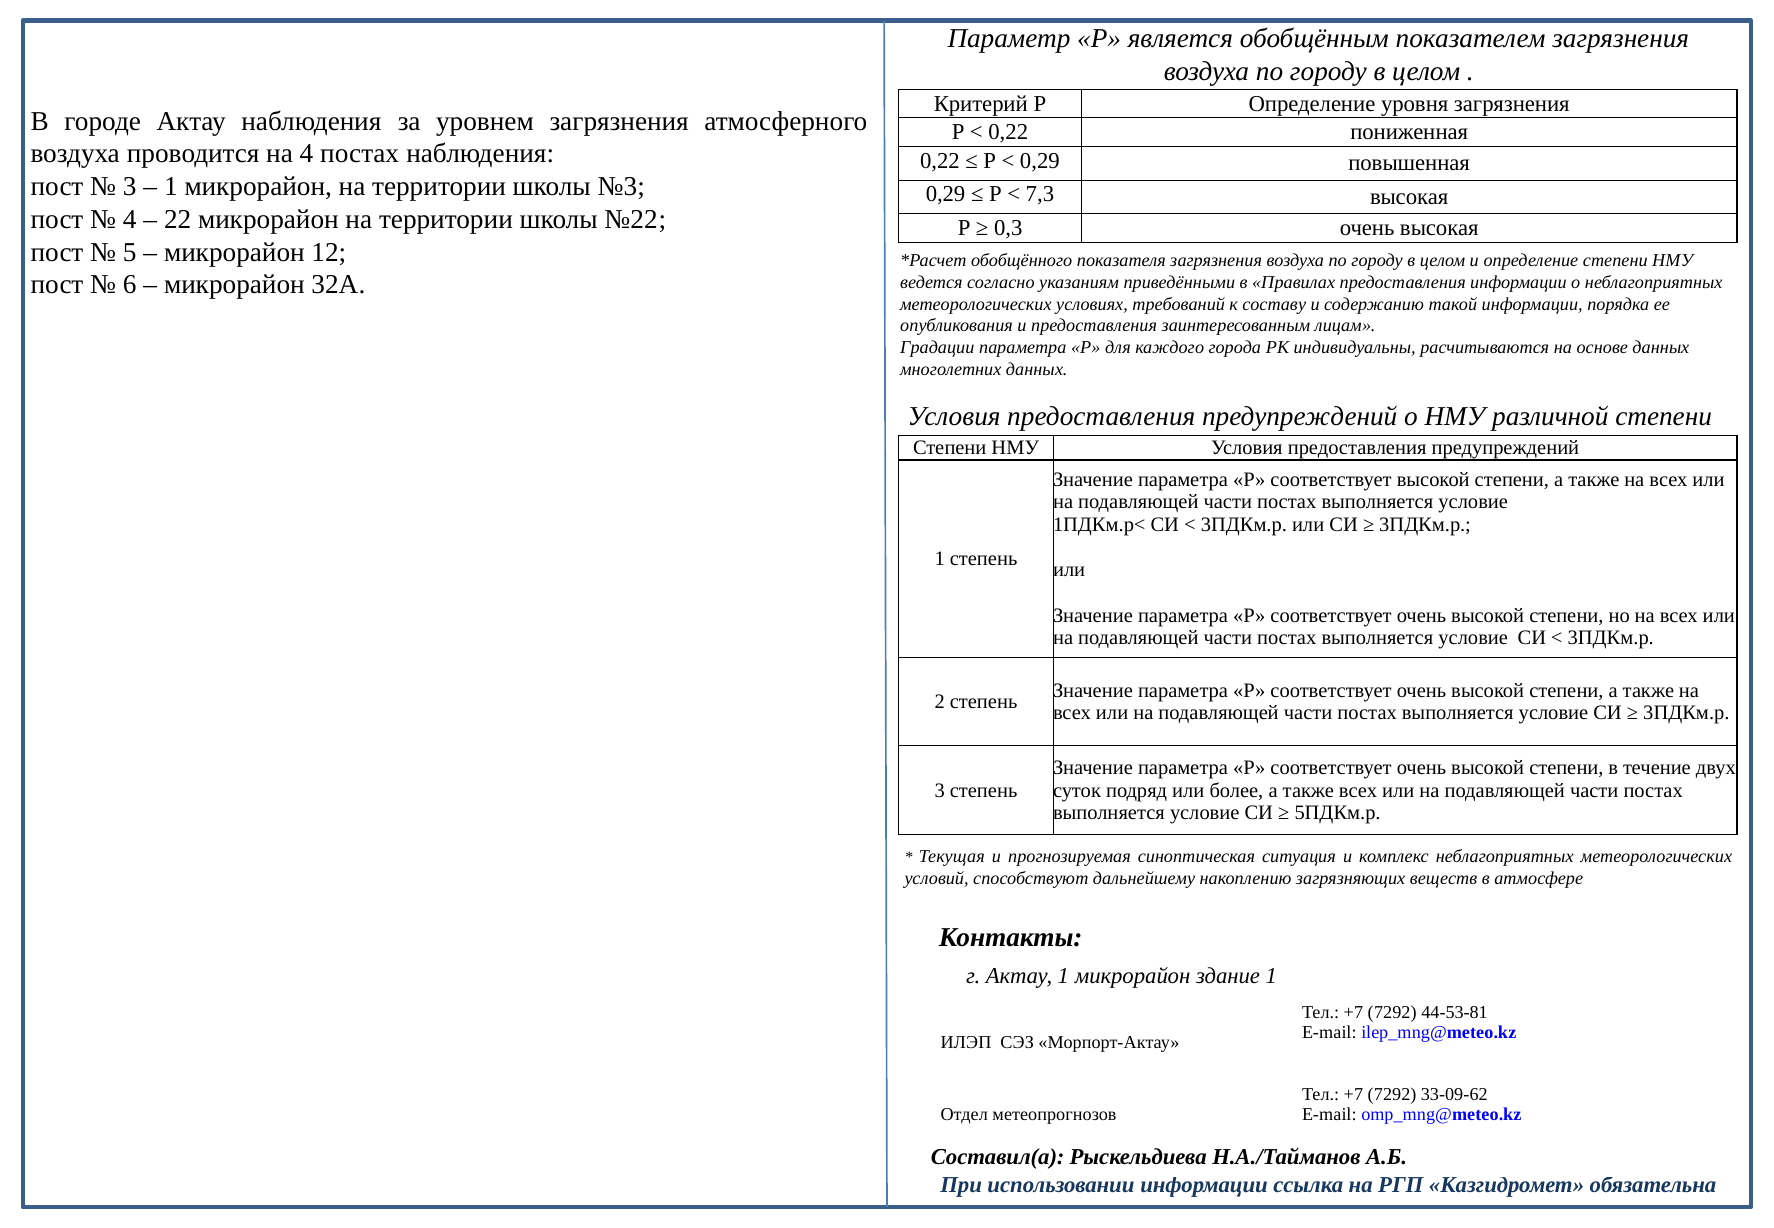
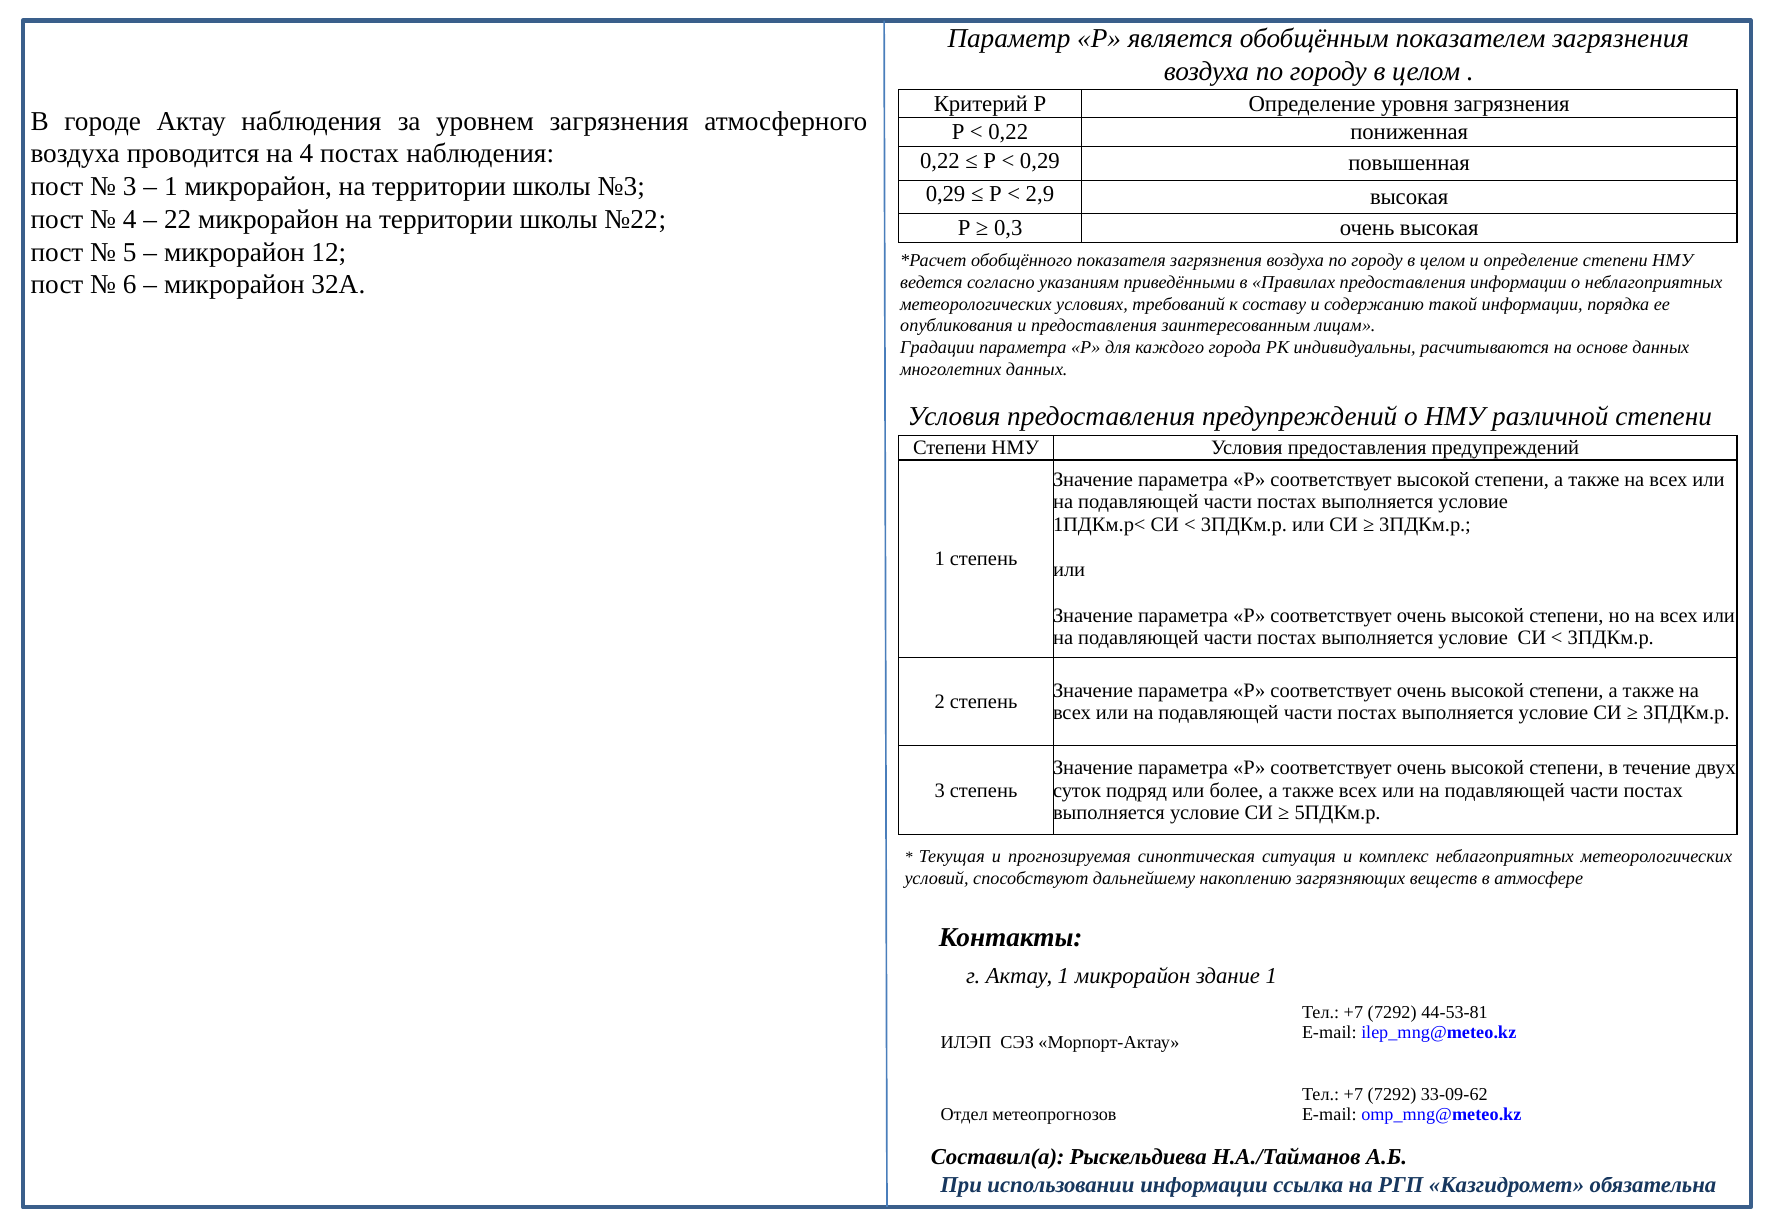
7,3: 7,3 -> 2,9 (1040, 194)
